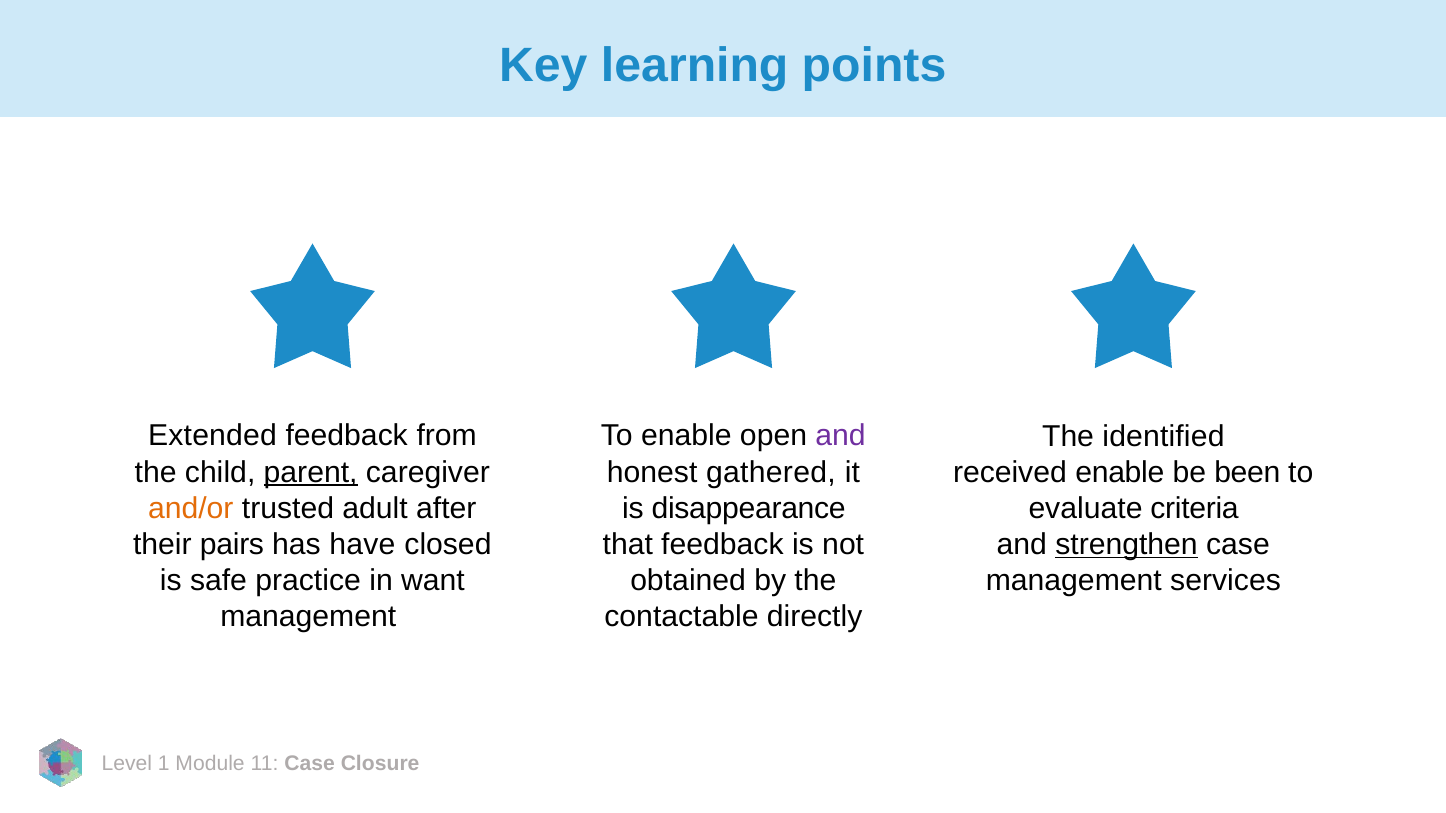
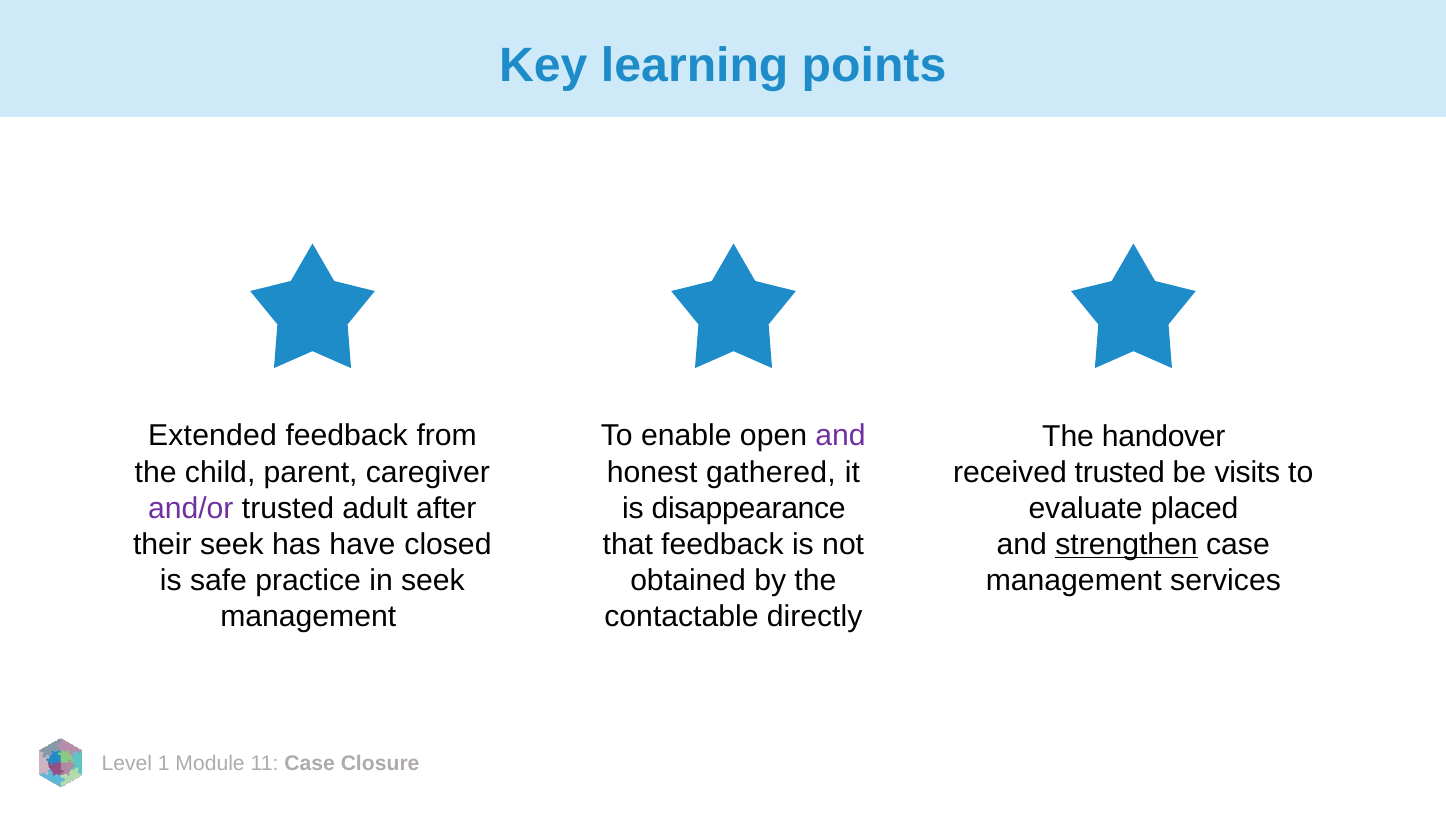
identified: identified -> handover (1164, 436)
parent underline: present -> none (311, 472)
received enable: enable -> trusted (1120, 472)
been: been -> visits (1247, 472)
and/or colour: orange -> purple (191, 509)
criteria: criteria -> placed (1195, 509)
their pairs: pairs -> seek (232, 545)
in want: want -> seek (433, 581)
